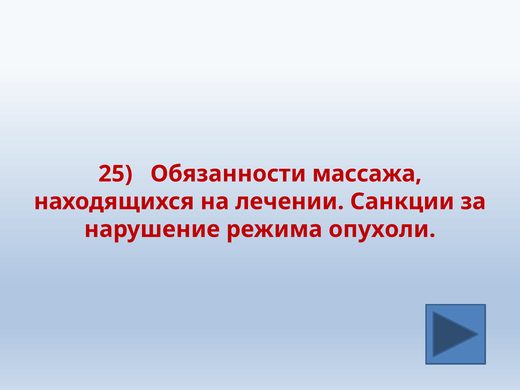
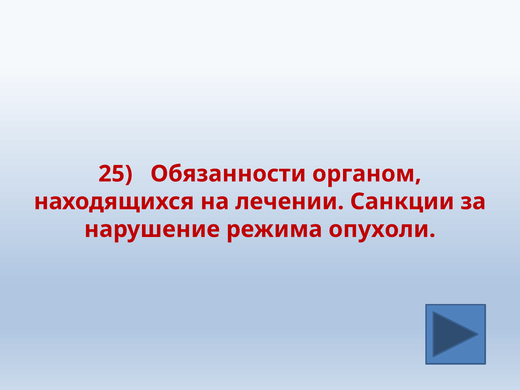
массажа: массажа -> органом (367, 174)
